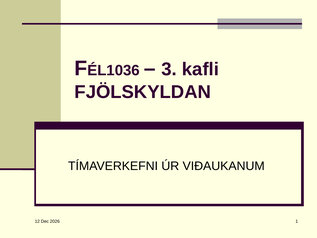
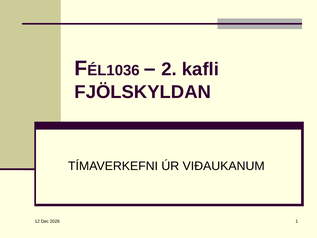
3: 3 -> 2 (169, 69)
